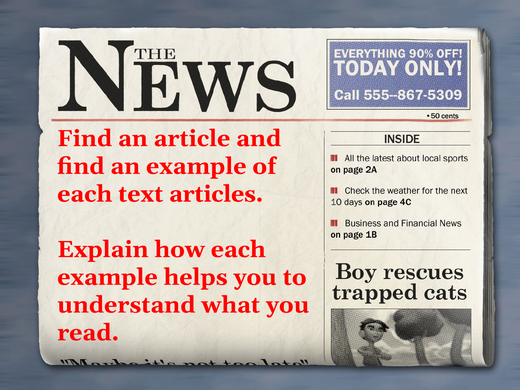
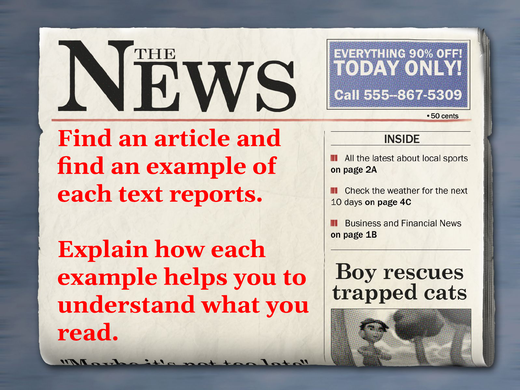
articles: articles -> reports (216, 194)
